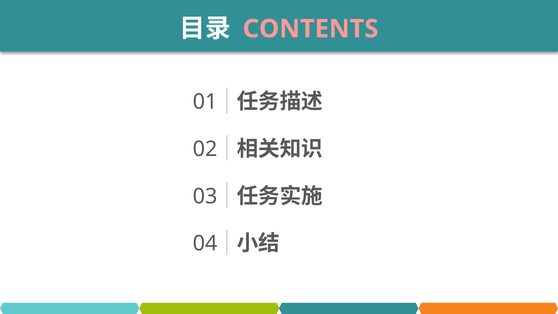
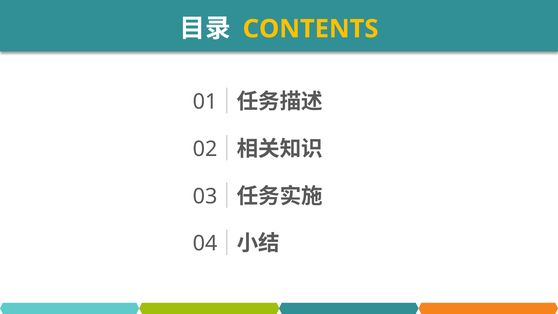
CONTENTS colour: pink -> yellow (311, 29)
